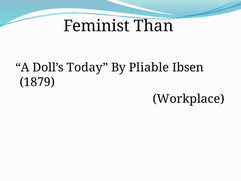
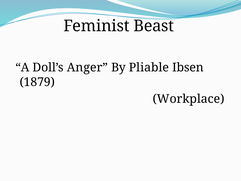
Than: Than -> Beast (154, 26)
Today: Today -> Anger (87, 68)
